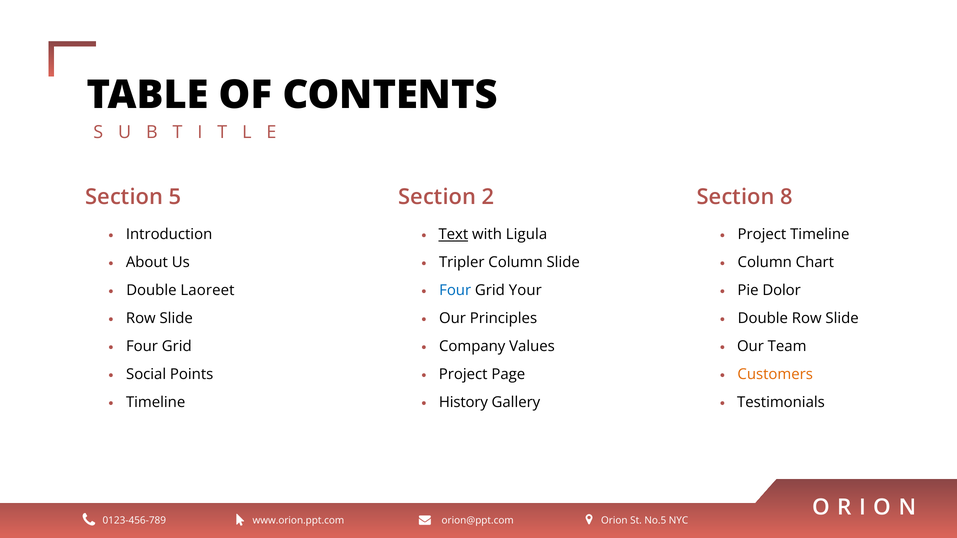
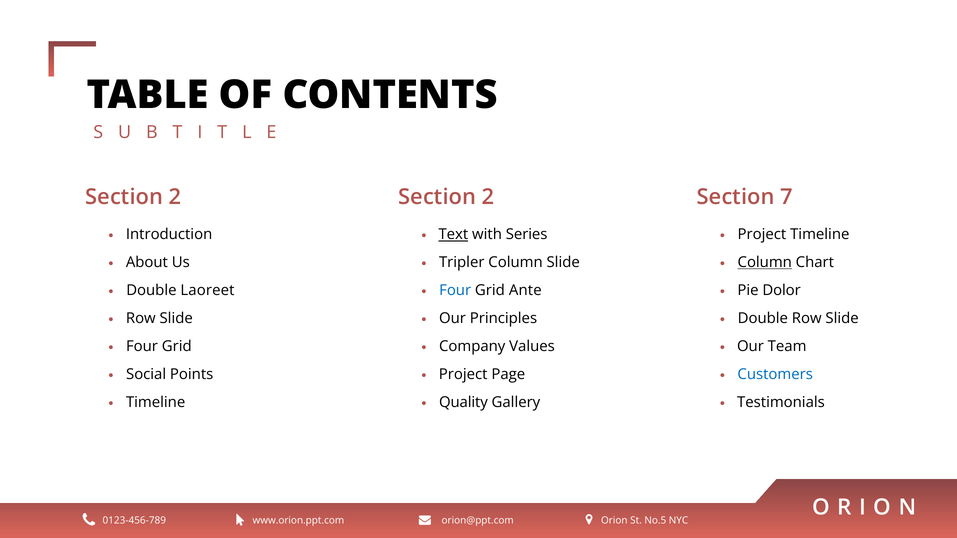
5: 5 -> 2 (175, 197)
8: 8 -> 7 (786, 197)
Ligula: Ligula -> Series (527, 235)
Column underline: none -> present (765, 263)
Your: Your -> Ante (525, 290)
Customers colour: orange -> blue (775, 374)
History: History -> Quality (463, 402)
